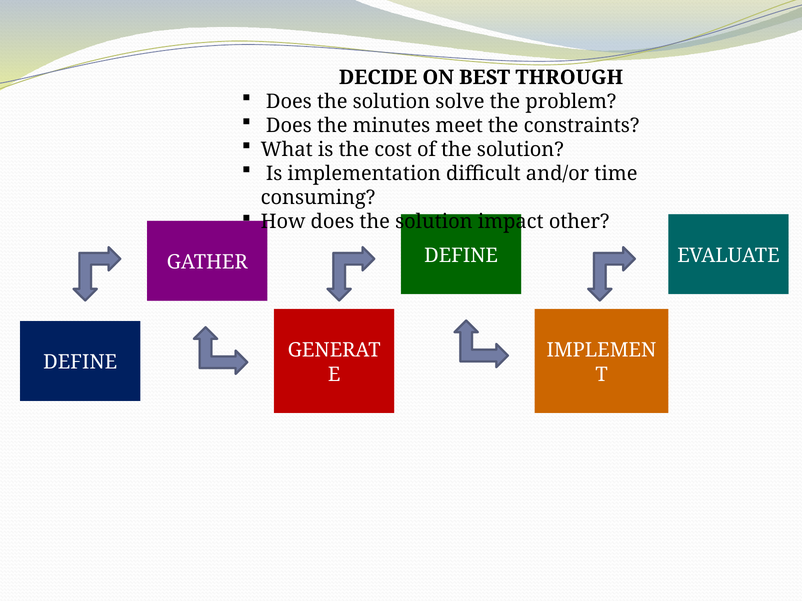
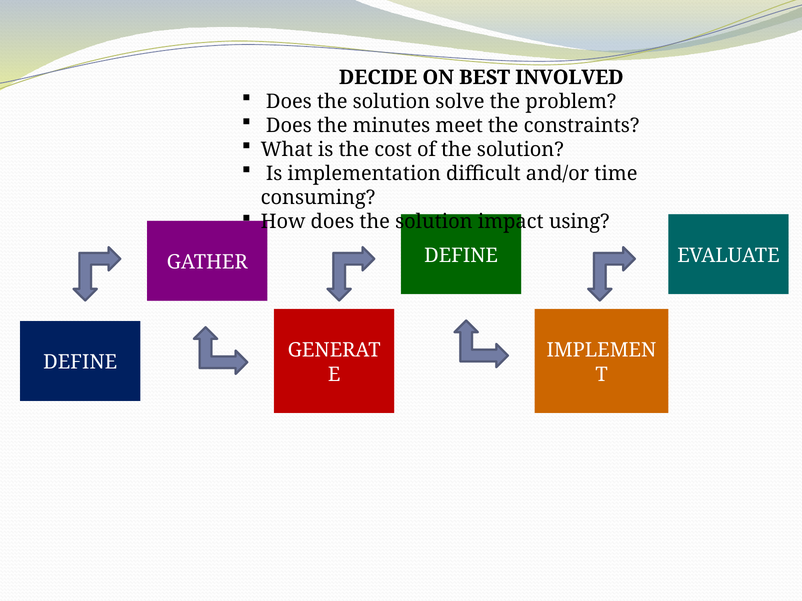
THROUGH: THROUGH -> INVOLVED (569, 77)
other: other -> using (579, 222)
